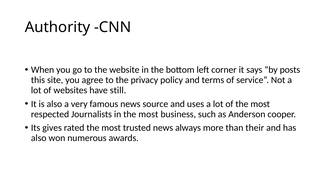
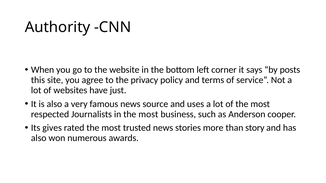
still: still -> just (118, 90)
always: always -> stories (188, 128)
their: their -> story (255, 128)
